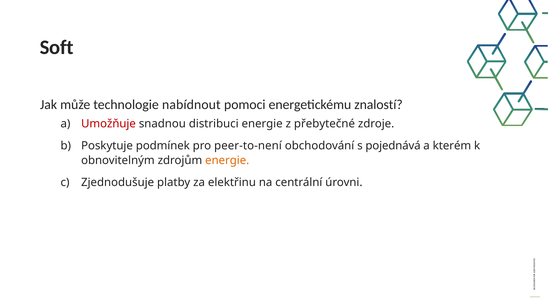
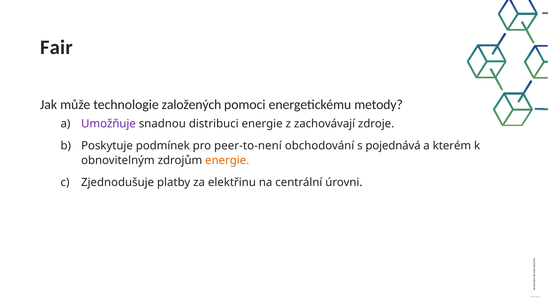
Soft: Soft -> Fair (56, 47)
nabídnout: nabídnout -> založených (191, 105)
znalostí: znalostí -> metody (379, 105)
Umožňuje colour: red -> purple (108, 124)
přebytečné: přebytečné -> zachovávají (325, 124)
